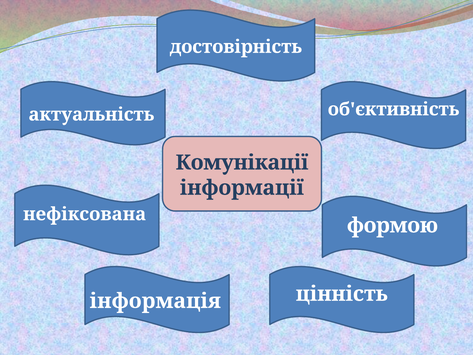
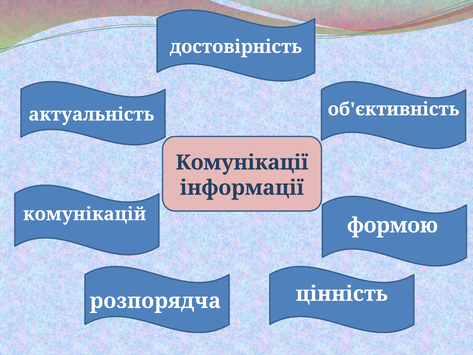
нефіксована: нефіксована -> комунікацій (85, 214)
інформація: інформація -> розпорядча (155, 301)
